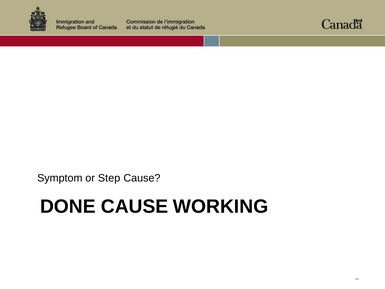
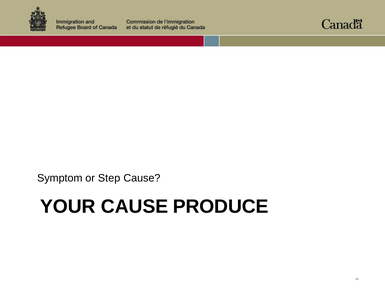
DONE: DONE -> YOUR (68, 206)
WORKING: WORKING -> PRODUCE (221, 206)
